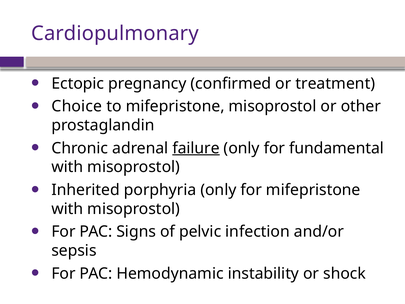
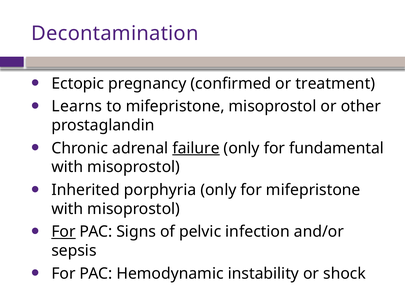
Cardiopulmonary: Cardiopulmonary -> Decontamination (115, 33)
Choice: Choice -> Learns (77, 106)
For underline: none -> present (64, 232)
